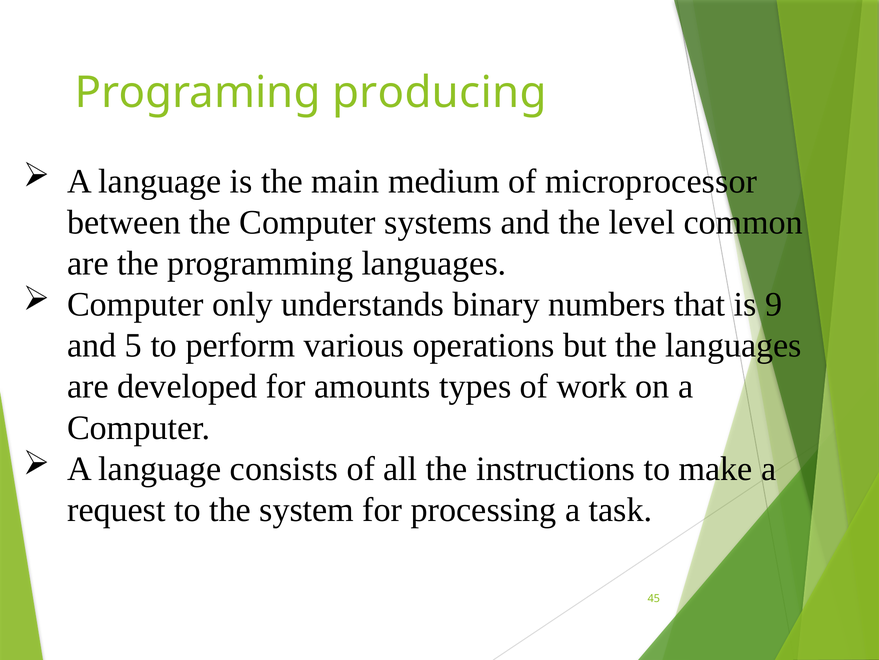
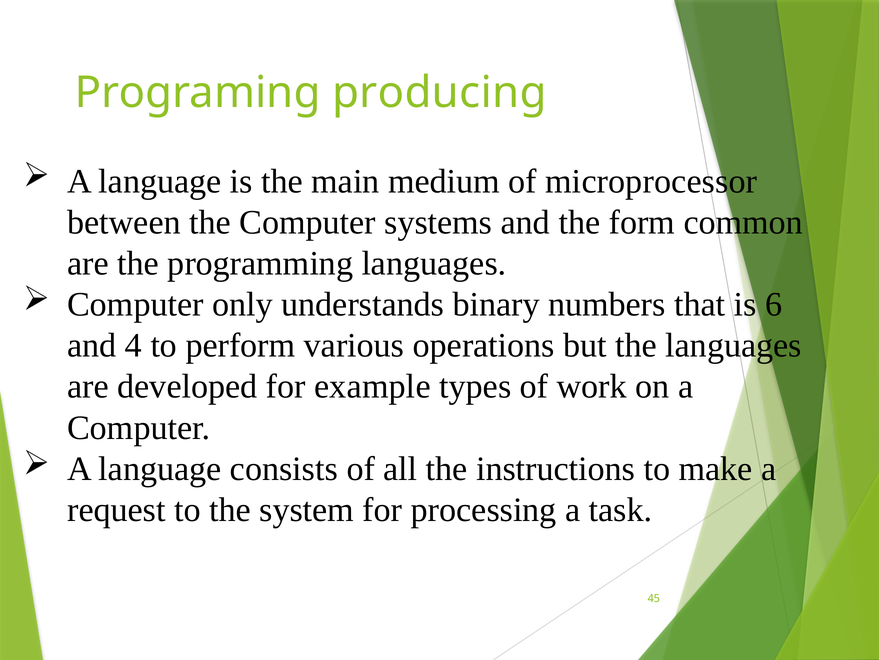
level: level -> form (642, 222)
9: 9 -> 6 (774, 304)
5: 5 -> 4 (133, 345)
amounts: amounts -> example (372, 386)
